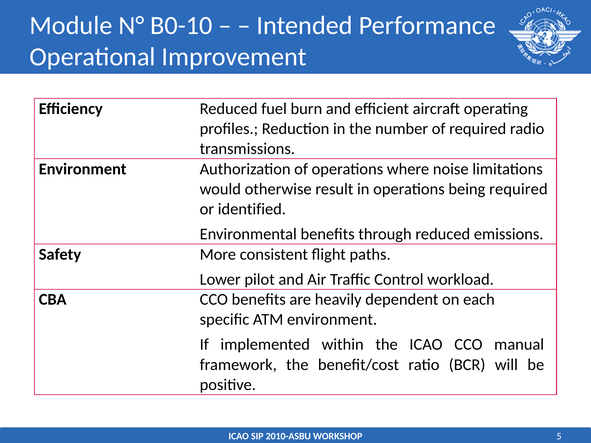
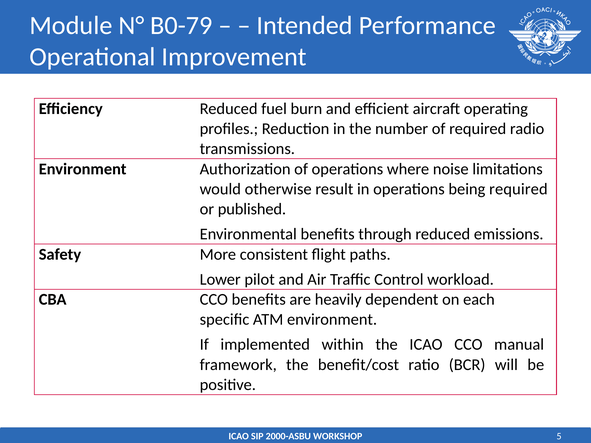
B0-10: B0-10 -> B0-79 (181, 25)
identified: identified -> published (252, 209)
2010-ASBU: 2010-ASBU -> 2000-ASBU (288, 437)
